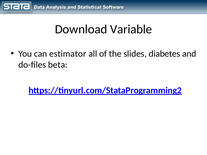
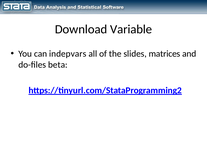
estimator: estimator -> indepvars (68, 54)
diabetes: diabetes -> matrices (164, 54)
